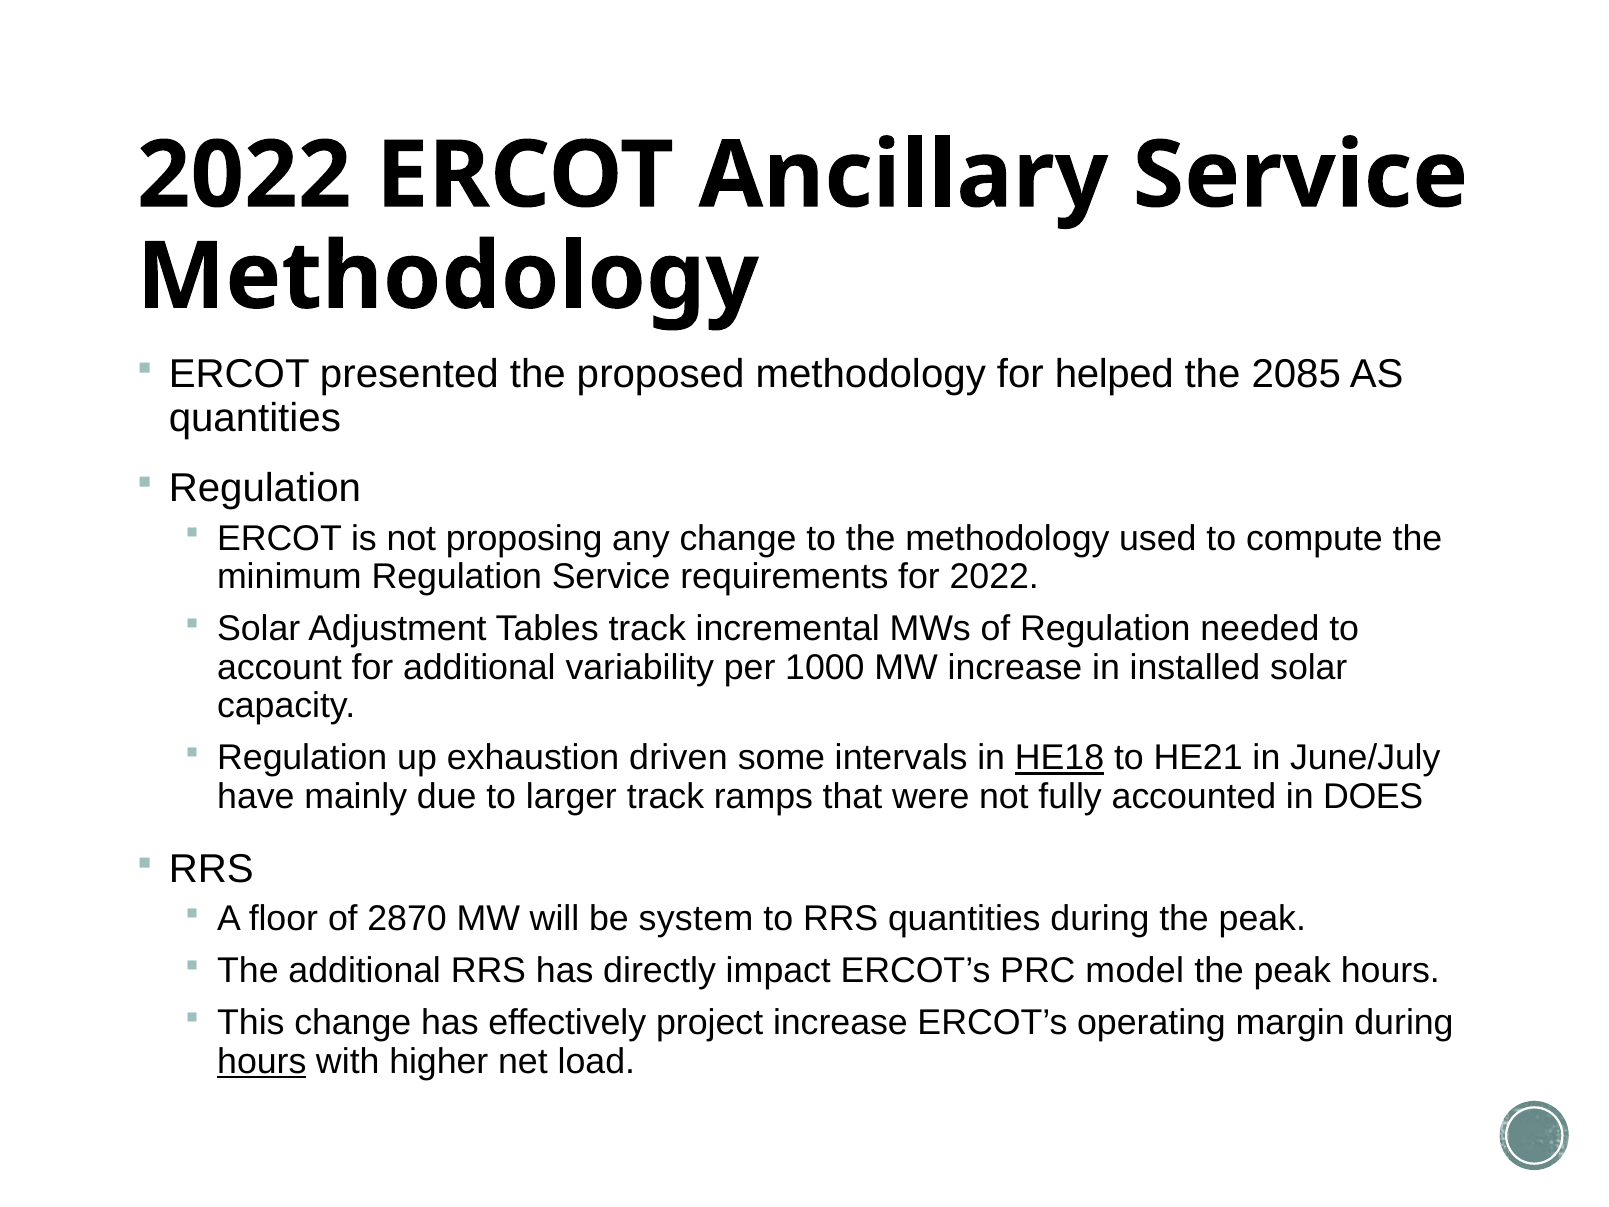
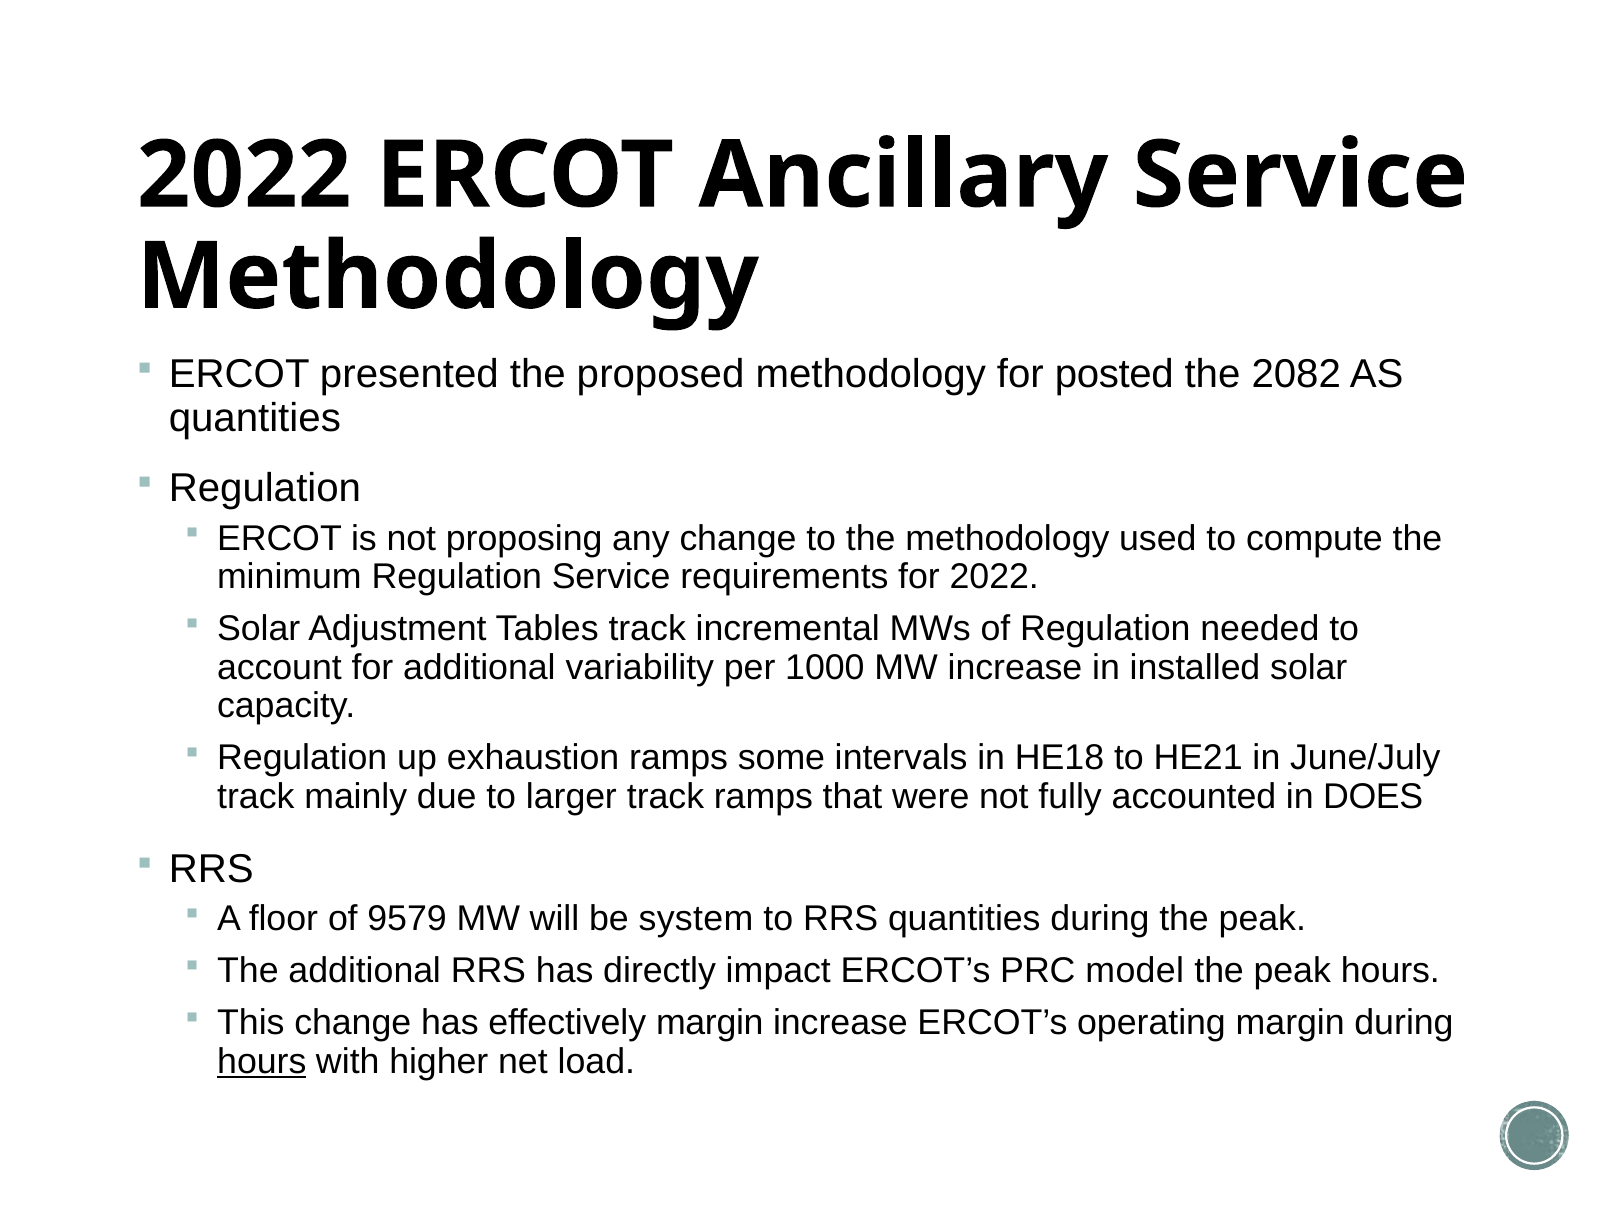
helped: helped -> posted (1114, 375)
2085: 2085 -> 2082 (1296, 375)
exhaustion driven: driven -> ramps (679, 758)
HE18 underline: present -> none (1060, 758)
have: have -> track (256, 797)
2870: 2870 -> 9579 (407, 919)
effectively project: project -> margin (710, 1023)
